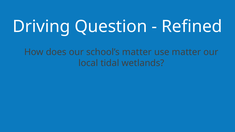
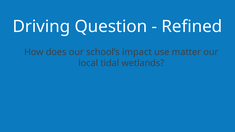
school’s matter: matter -> impact (137, 52)
